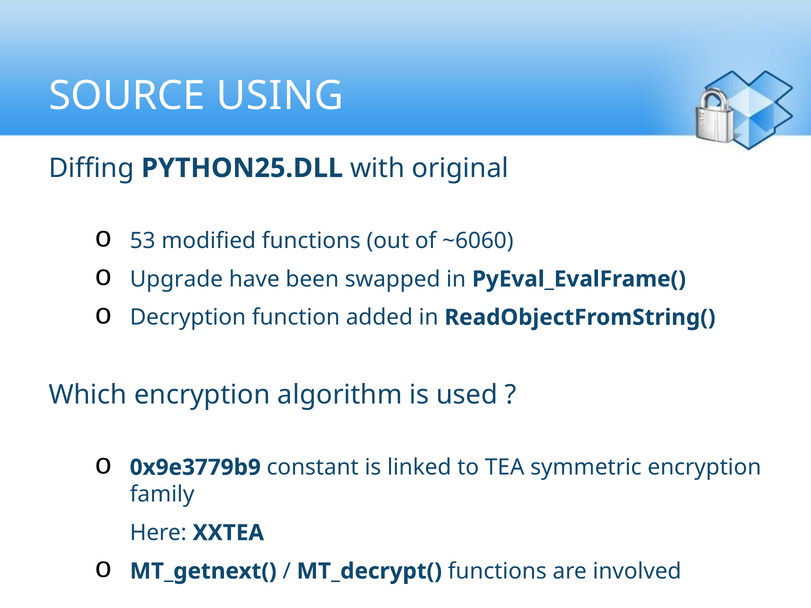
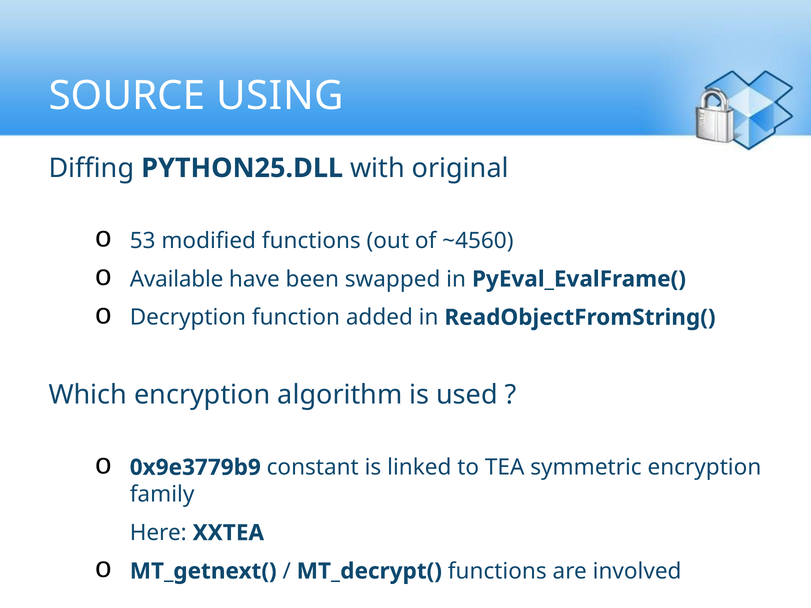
~6060: ~6060 -> ~4560 (478, 241)
Upgrade: Upgrade -> Available (177, 279)
